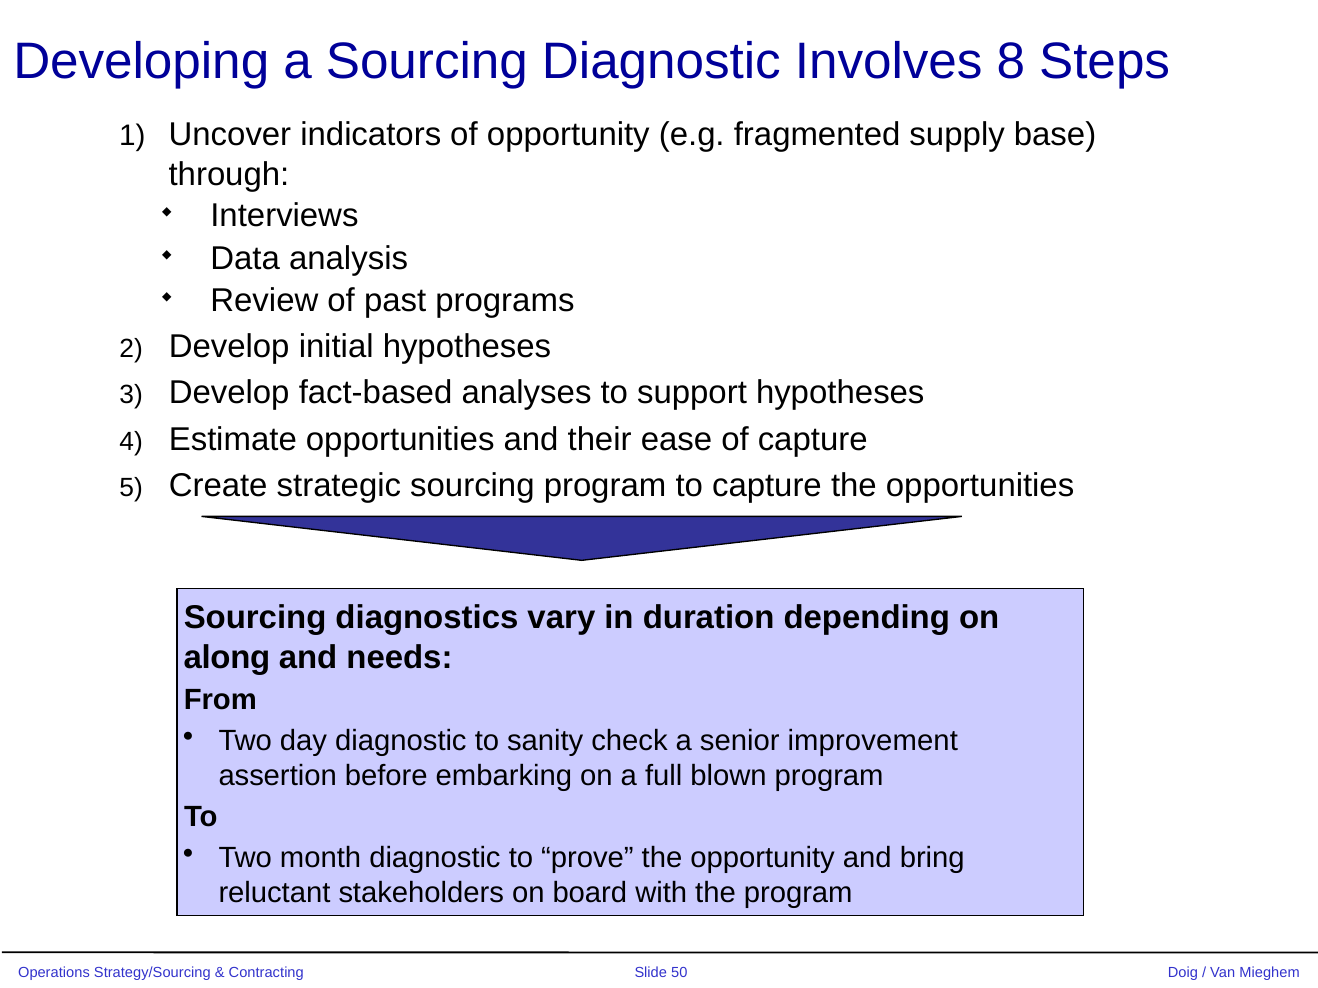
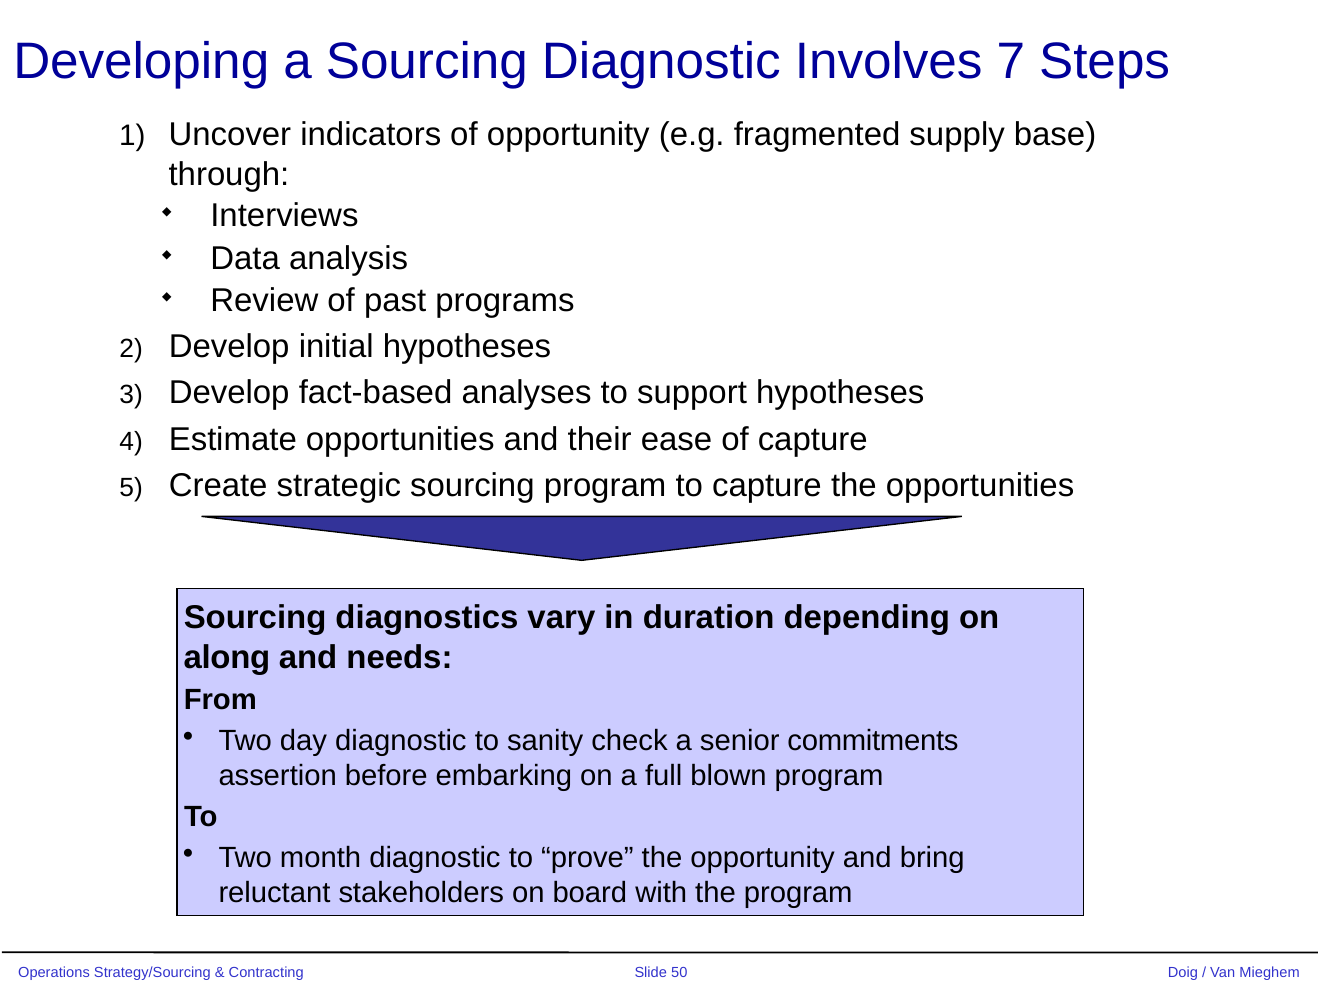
8: 8 -> 7 (1011, 62)
improvement: improvement -> commitments (873, 741)
